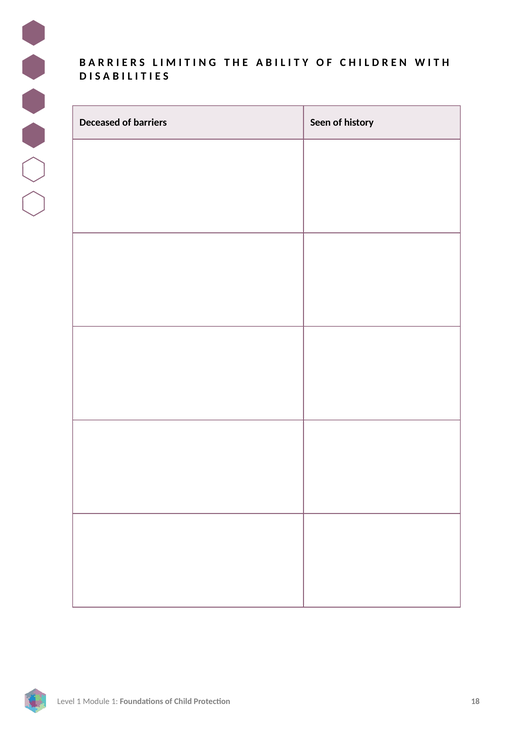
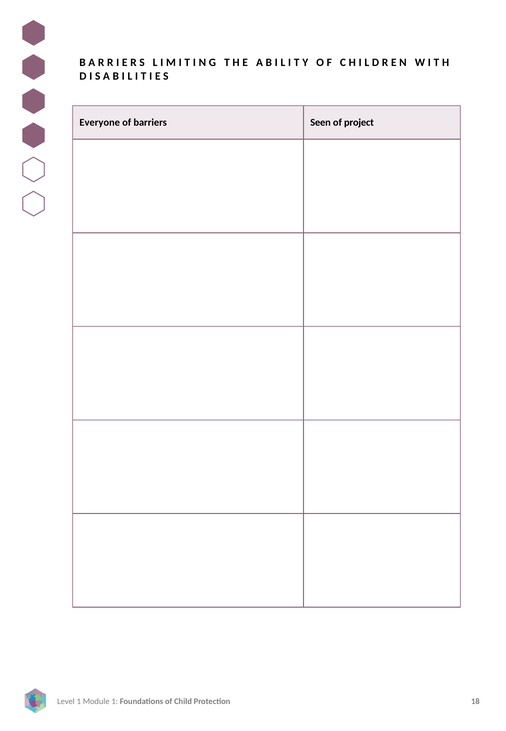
Deceased: Deceased -> Everyone (100, 123)
history: history -> project (359, 123)
